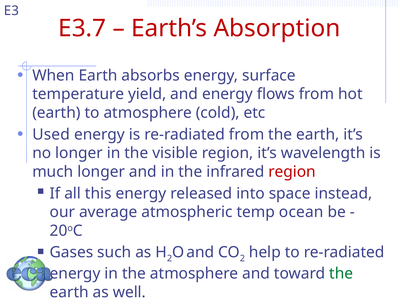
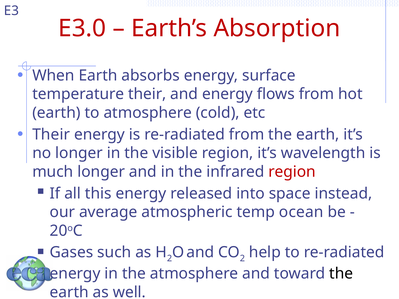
E3.7: E3.7 -> E3.0 (82, 28)
temperature yield: yield -> their (147, 94)
Used: Used -> Their (51, 135)
the colour: green -> black (341, 274)
